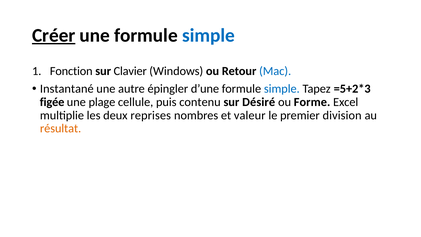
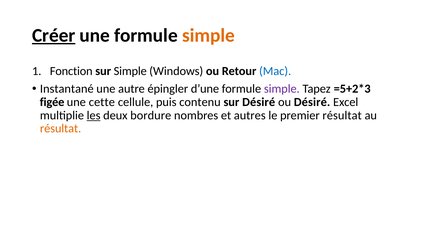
simple colour: blue -> orange (209, 35)
sur Clavier: Clavier -> Simple (130, 71)
simple colour: blue -> purple (282, 89)
plage: plage -> cette (102, 102)
ou Forme: Forme -> Désiré (312, 102)
les underline: none -> present (94, 115)
reprises: reprises -> bordure (151, 115)
valeur: valeur -> autres (250, 115)
premier division: division -> résultat (342, 115)
